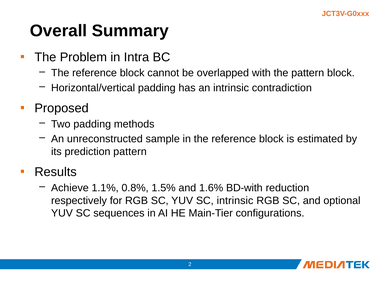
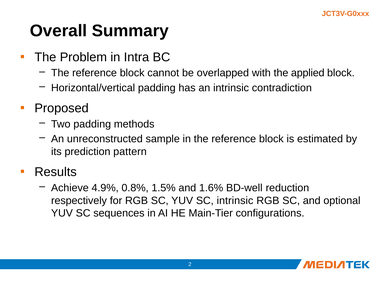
the pattern: pattern -> applied (308, 73)
1.1%: 1.1% -> 4.9% (105, 188)
BD-with: BD-with -> BD-well (244, 188)
